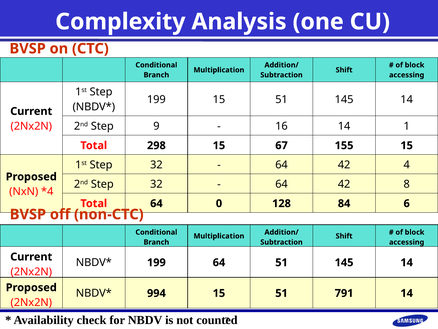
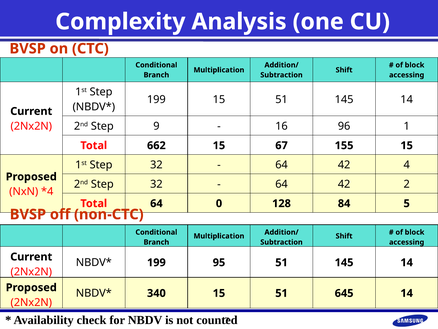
16 14: 14 -> 96 (344, 126)
298: 298 -> 662 (156, 145)
8: 8 -> 2 (407, 184)
6: 6 -> 5 (407, 203)
199 64: 64 -> 95 (219, 262)
994: 994 -> 340 (156, 293)
791: 791 -> 645 (344, 293)
